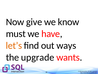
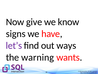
must: must -> signs (16, 34)
let’s colour: orange -> purple (14, 45)
upgrade: upgrade -> warning (38, 57)
